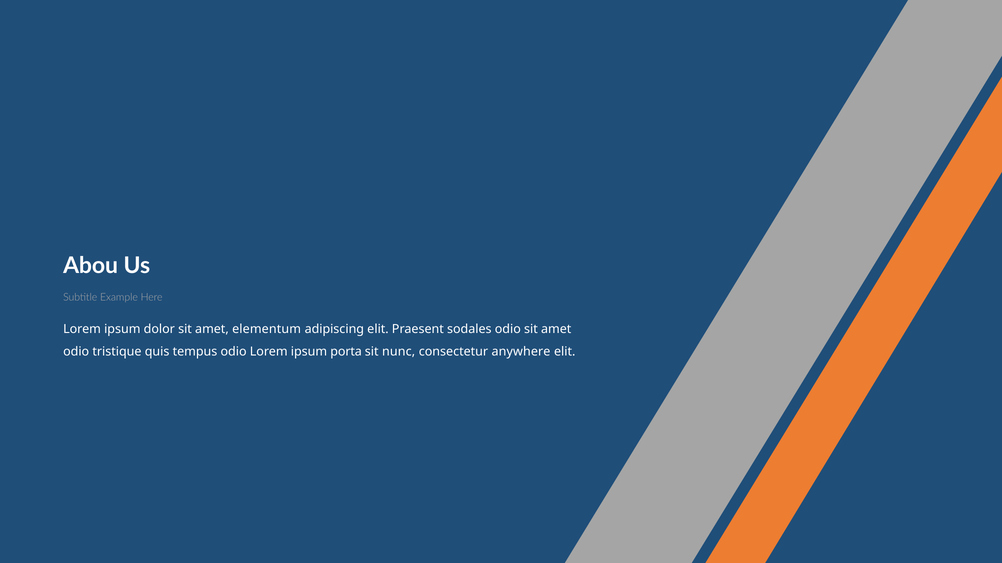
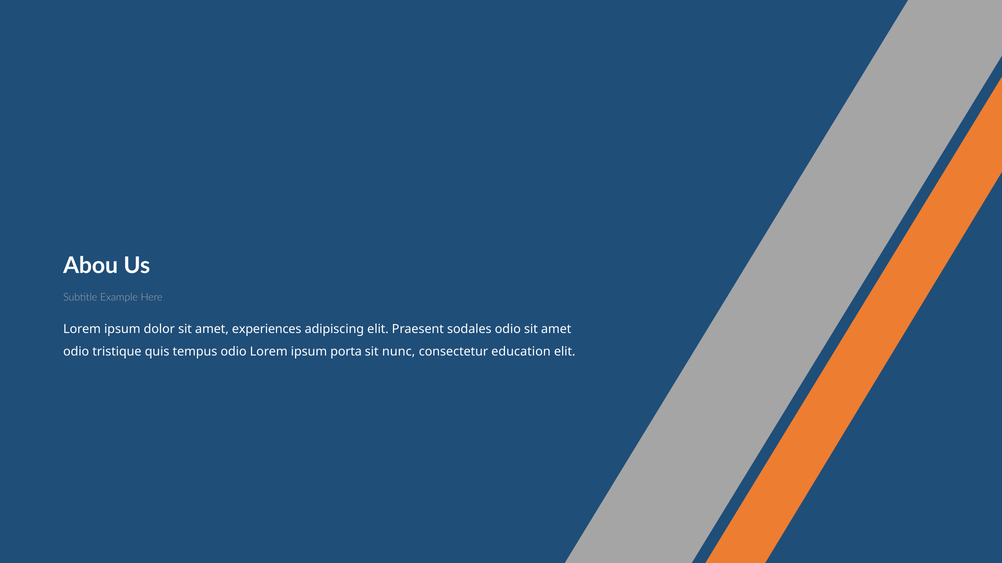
elementum: elementum -> experiences (267, 330)
anywhere: anywhere -> education (521, 352)
